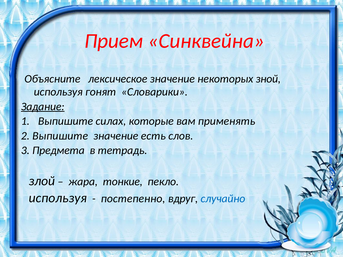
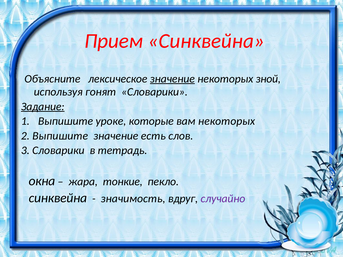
значение underline: none -> present (172, 79)
силах: силах -> уроке (111, 121)
вам применять: применять -> некоторых (227, 121)
3 Предмета: Предмета -> Словарики (58, 151)
злой: злой -> окна (42, 181)
используя: используя -> синквейна (58, 198)
постепенно: постепенно -> значимость (133, 199)
случайно colour: blue -> purple (223, 199)
